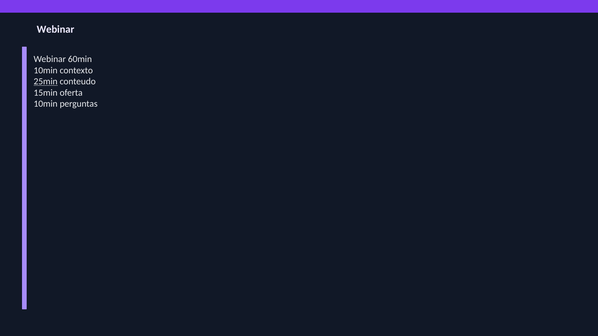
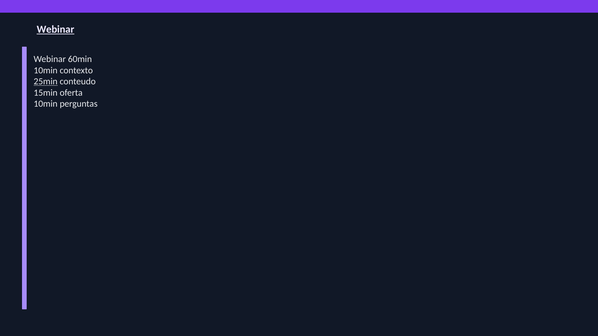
Webinar underline: none -> present (55, 29)
